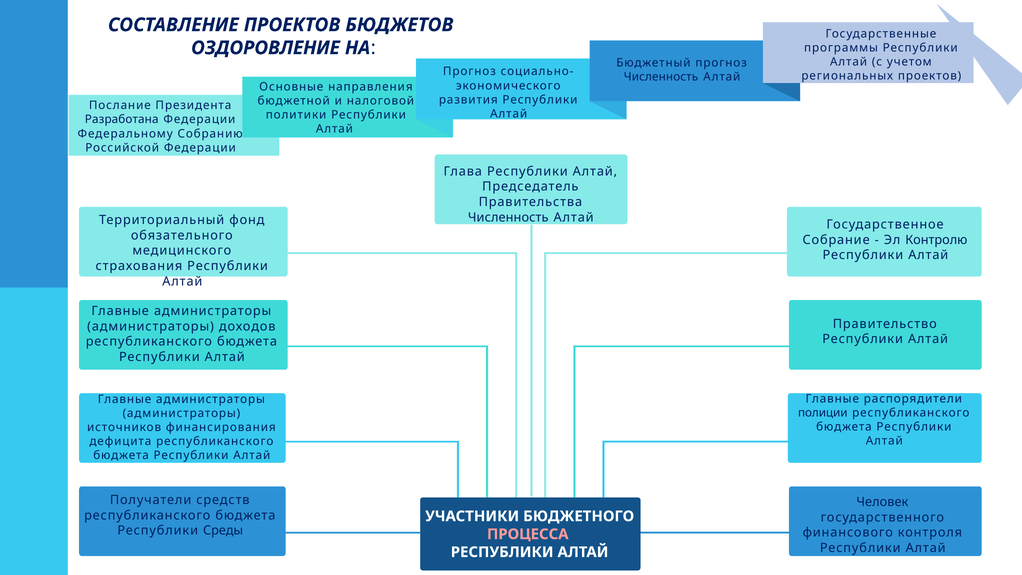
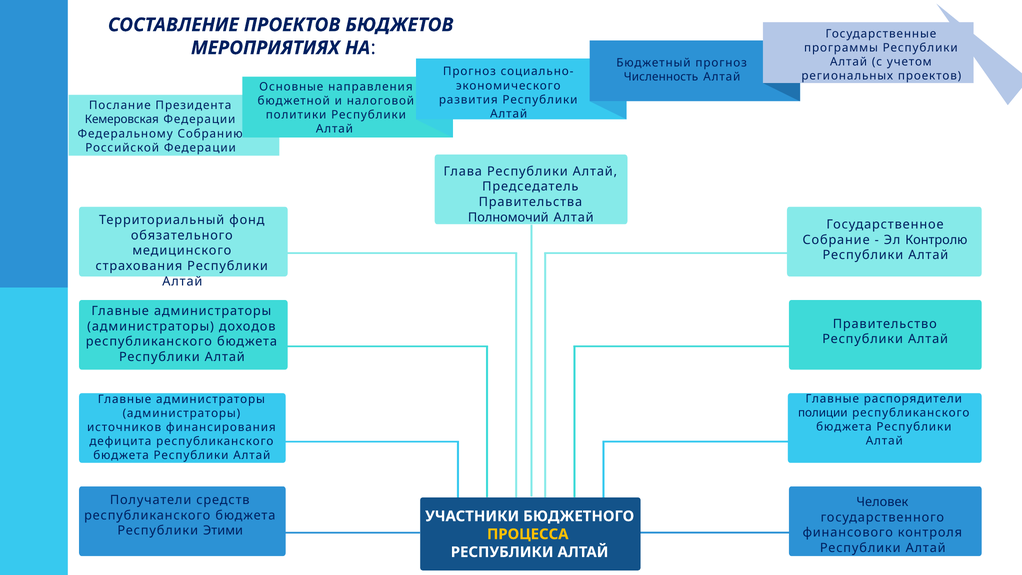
ОЗДОРОВЛЕНИЕ: ОЗДОРОВЛЕНИЕ -> МЕРОПРИЯТИЯХ (265, 48)
Разработана: Разработана -> Кемеровская (122, 120)
Численность: Численность -> Полномочий (508, 217)
Среды: Среды -> Этими (223, 531)
ПРОЦЕССА colour: pink -> yellow (528, 534)
